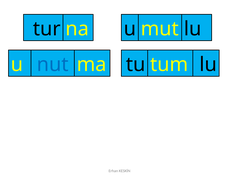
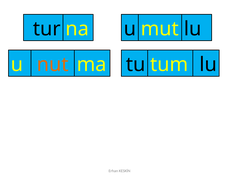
nut colour: blue -> orange (53, 65)
